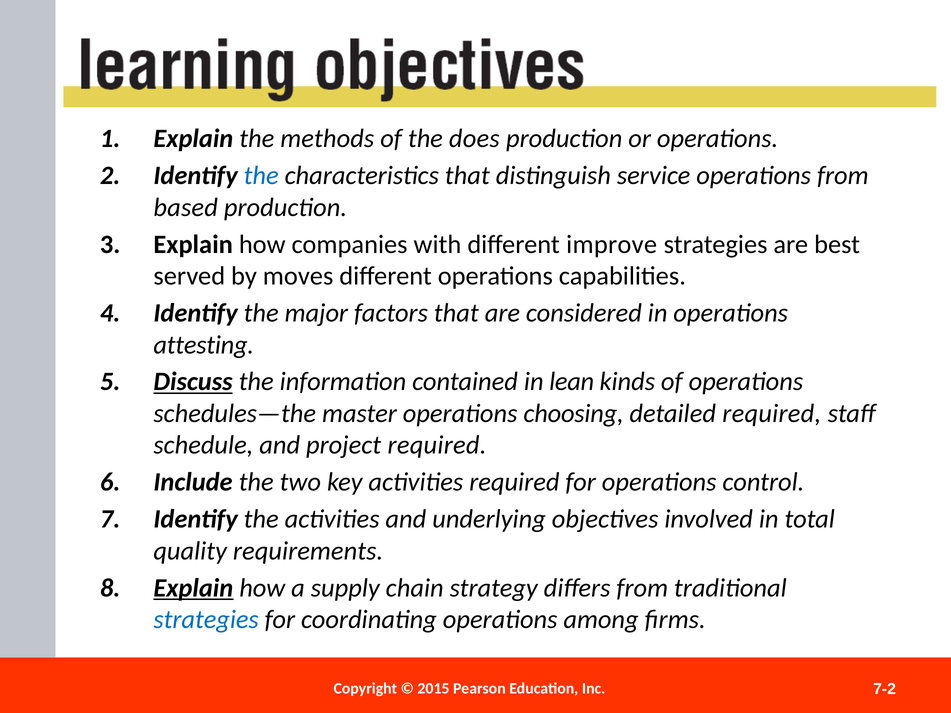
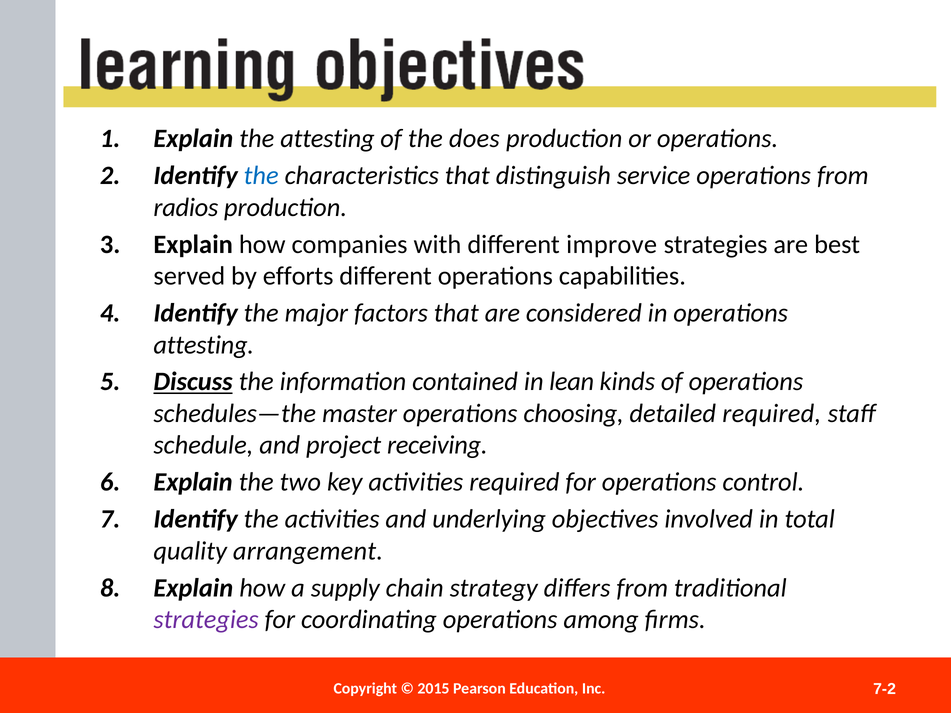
the methods: methods -> attesting (327, 139)
based: based -> radios (186, 207)
moves: moves -> efforts (298, 276)
project required: required -> receiving (437, 445)
Include: Include -> Explain (193, 482)
requirements: requirements -> arrangement (308, 551)
Explain underline: present -> none (193, 588)
strategies colour: blue -> purple (206, 620)
